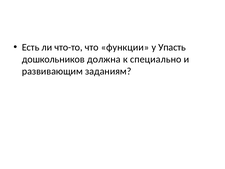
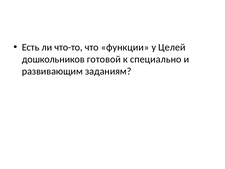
Упасть: Упасть -> Целей (172, 47)
должна: должна -> готовой (104, 59)
